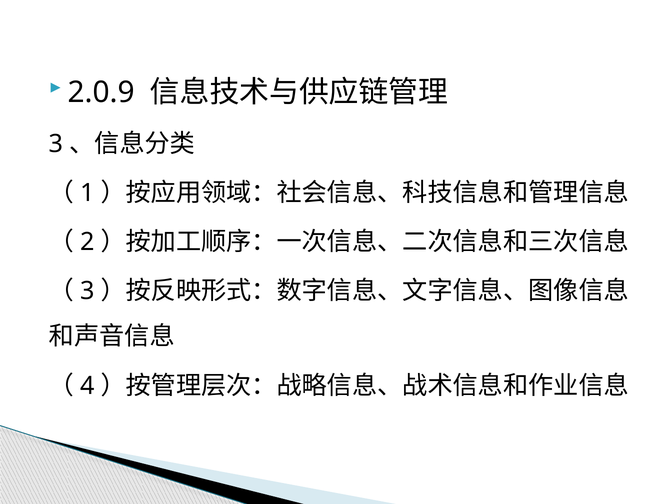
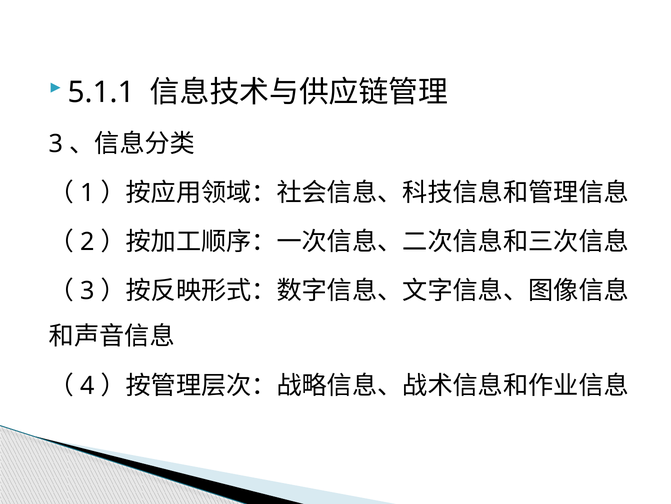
2.0.9: 2.0.9 -> 5.1.1 (101, 92)
